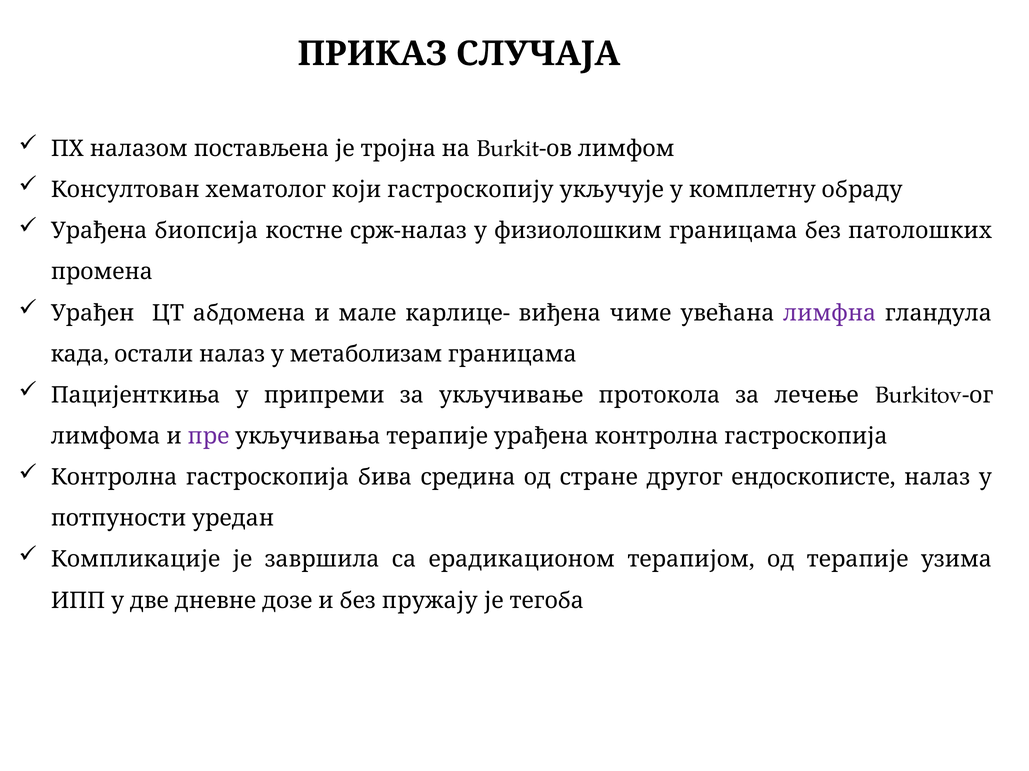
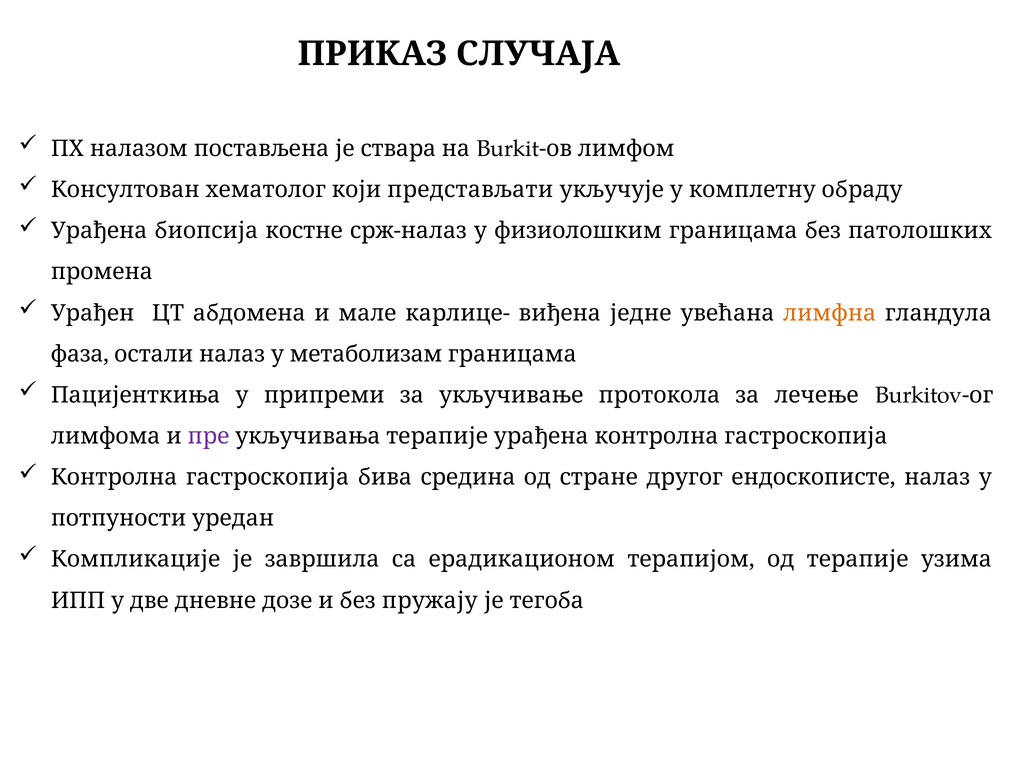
тројна: тројна -> ствара (398, 149)
гастроскопију: гастроскопију -> представљати (470, 190)
чиме: чиме -> једне (641, 313)
лимфна colour: purple -> orange (830, 313)
када: када -> фаза (80, 354)
